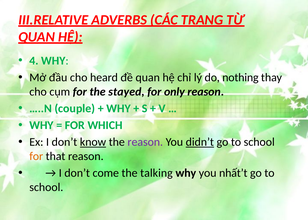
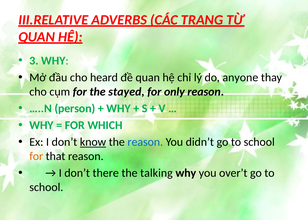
4: 4 -> 3 (34, 61)
nothing: nothing -> anyone (240, 78)
couple: couple -> person (75, 108)
reason colour: purple -> blue (145, 142)
didn’t underline: present -> none (200, 142)
come: come -> there (106, 173)
nhất’t: nhất’t -> over’t (233, 173)
